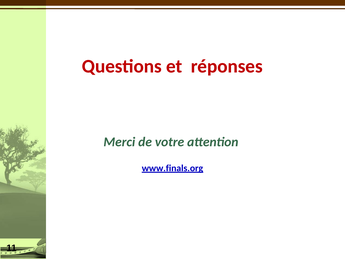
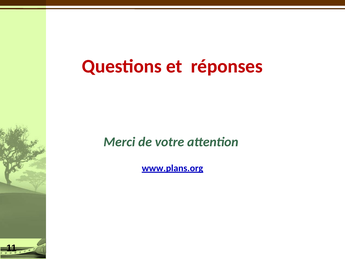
www.finals.org: www.finals.org -> www.plans.org (172, 168)
